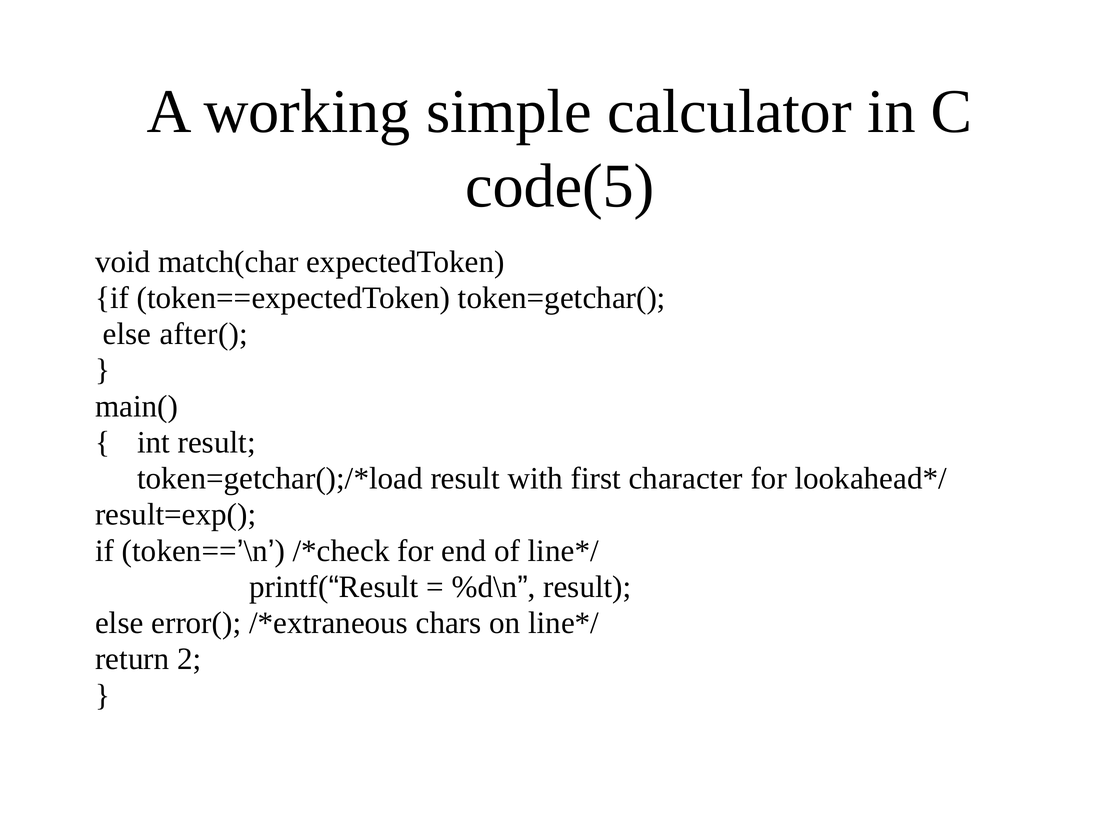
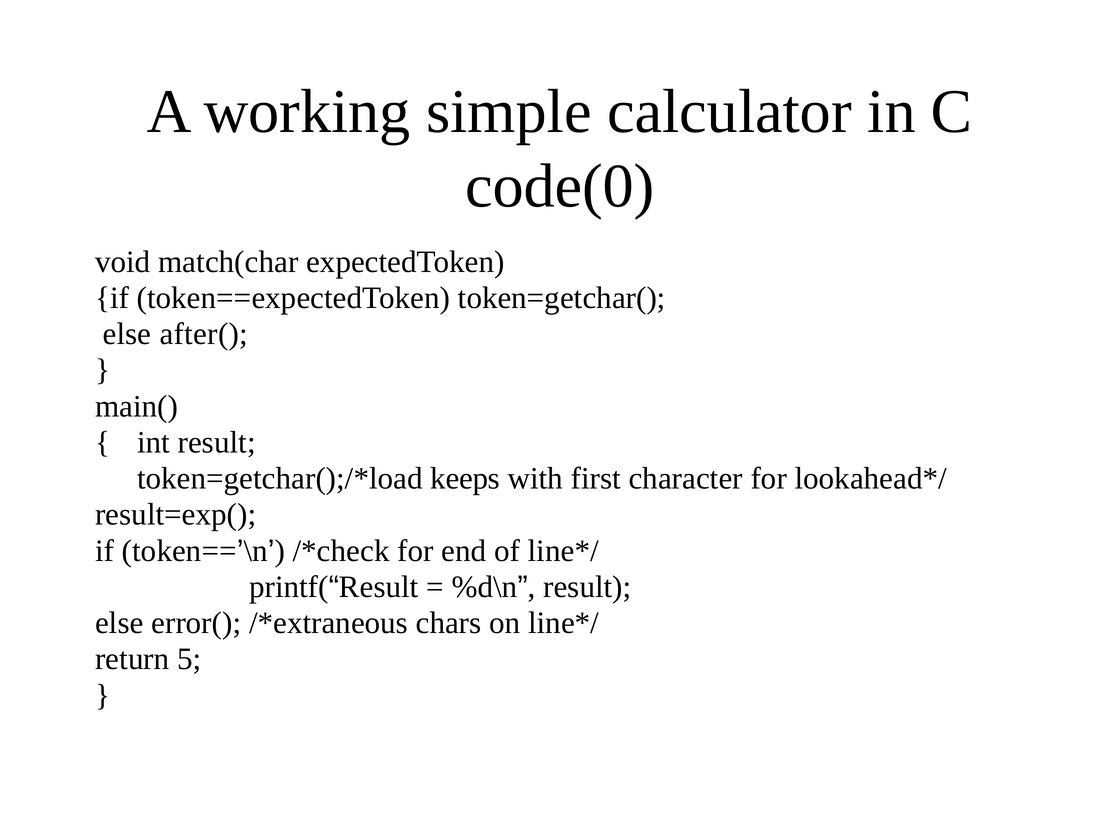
code(5: code(5 -> code(0 (560, 186)
result: result -> keeps (465, 479)
2: 2 -> 5 (189, 659)
